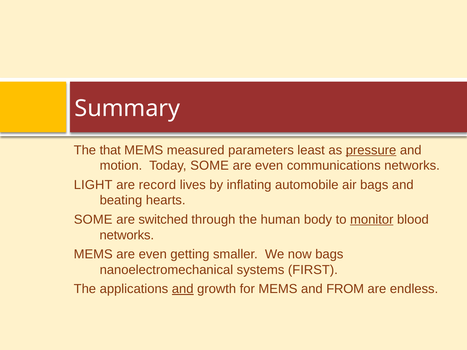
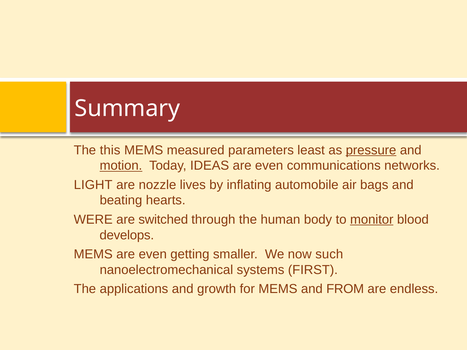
that: that -> this (110, 150)
motion underline: none -> present (121, 166)
Today SOME: SOME -> IDEAS (210, 166)
record: record -> nozzle (157, 185)
SOME: SOME -> WERE (93, 220)
networks: networks -> develops (127, 235)
now bags: bags -> such (329, 254)
and underline: present -> none (183, 289)
